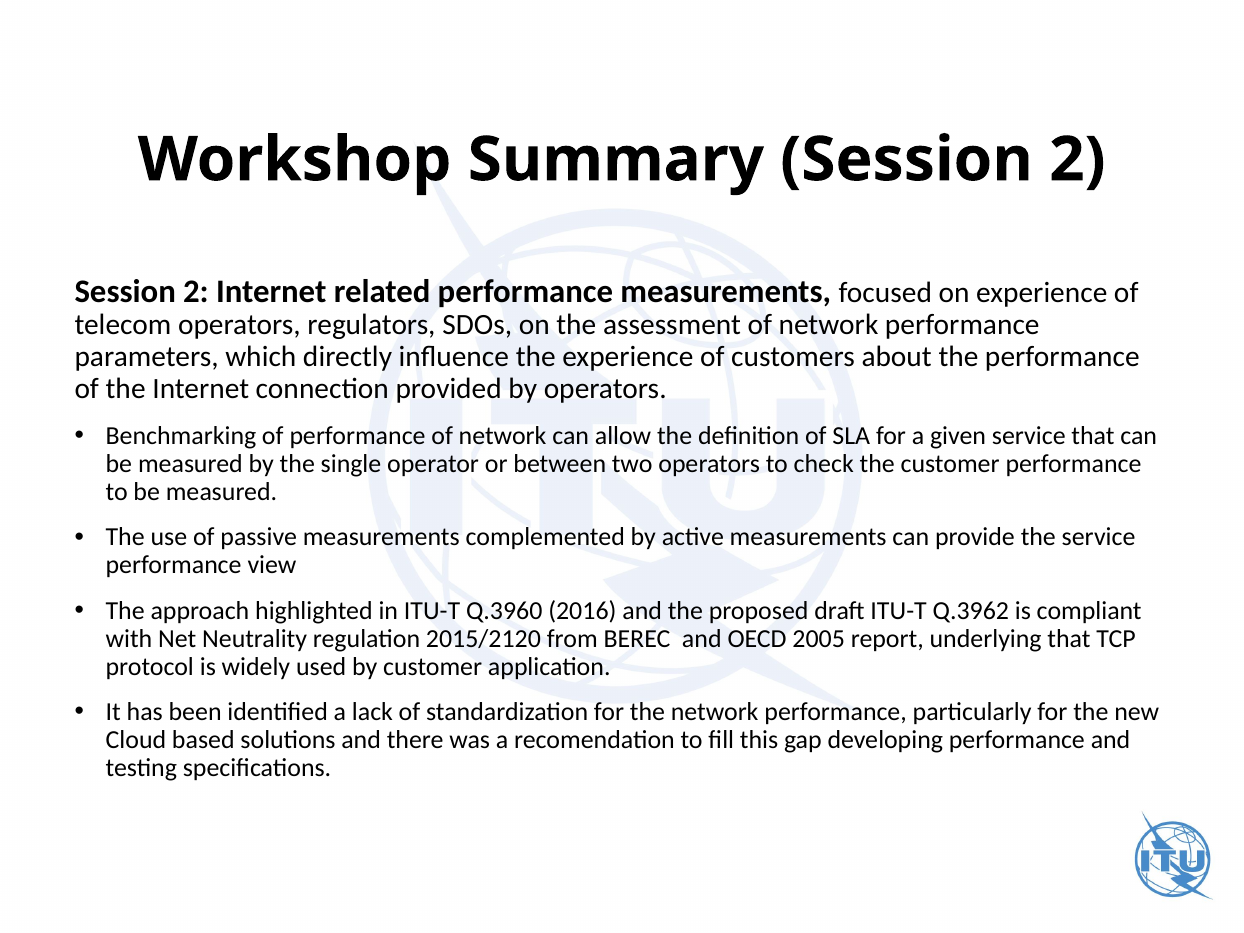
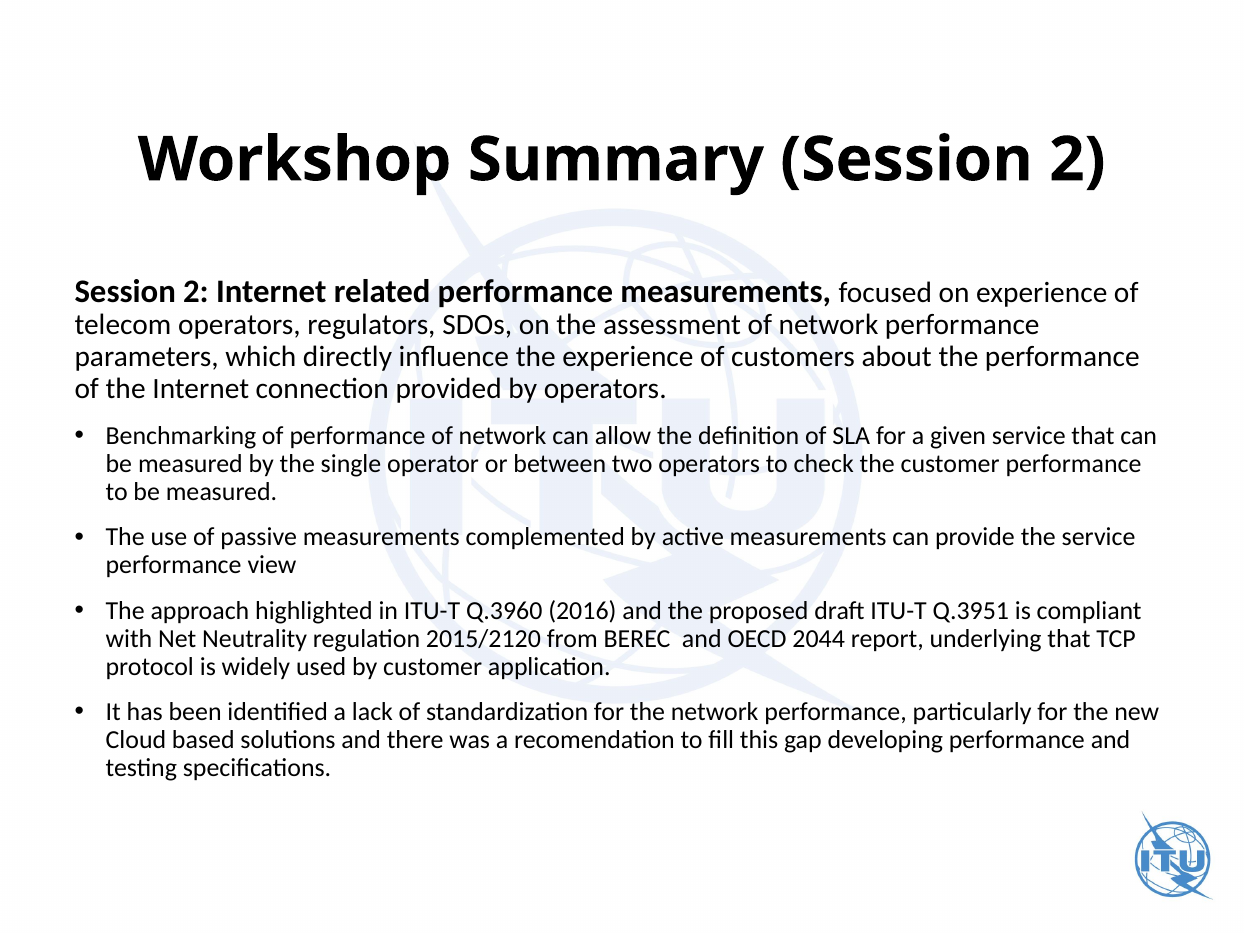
Q.3962: Q.3962 -> Q.3951 (971, 610)
2005: 2005 -> 2044 (819, 638)
